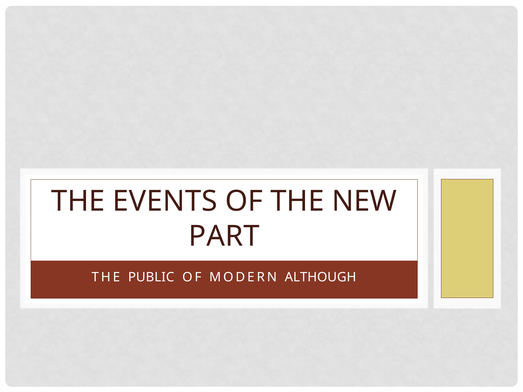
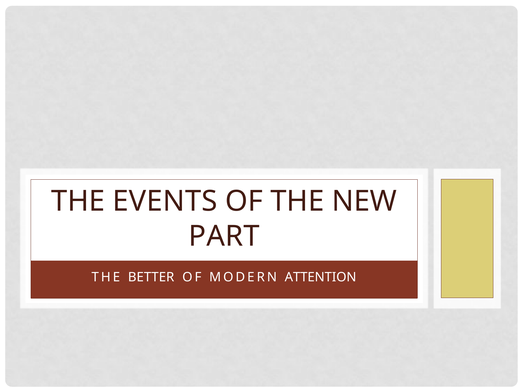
PUBLIC: PUBLIC -> BETTER (151, 277)
ALTHOUGH: ALTHOUGH -> ATTENTION (321, 277)
